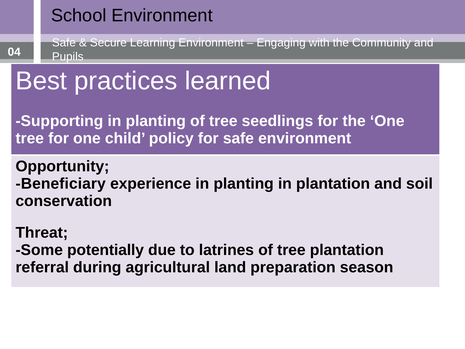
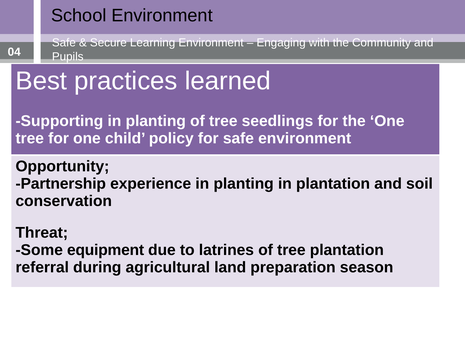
Beneficiary: Beneficiary -> Partnership (61, 184)
potentially: potentially -> equipment (106, 250)
